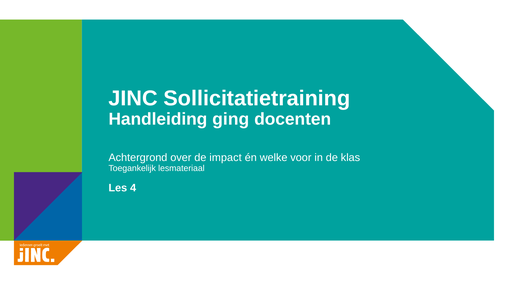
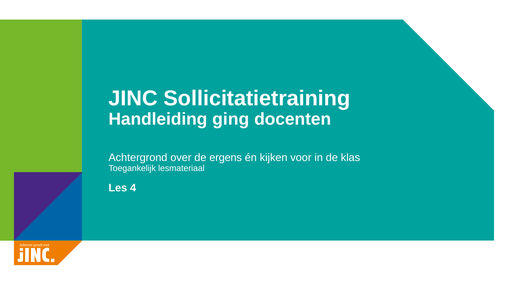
impact: impact -> ergens (226, 158)
welke: welke -> kijken (274, 158)
